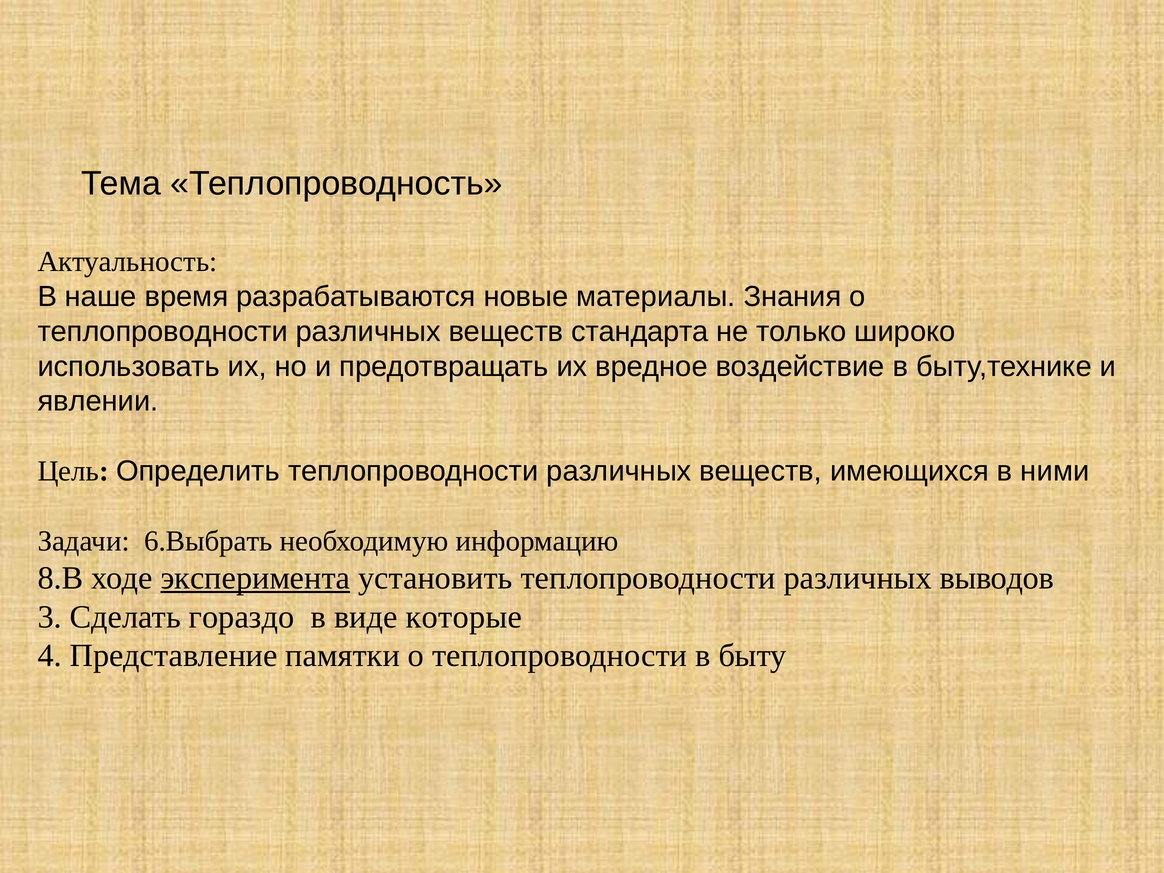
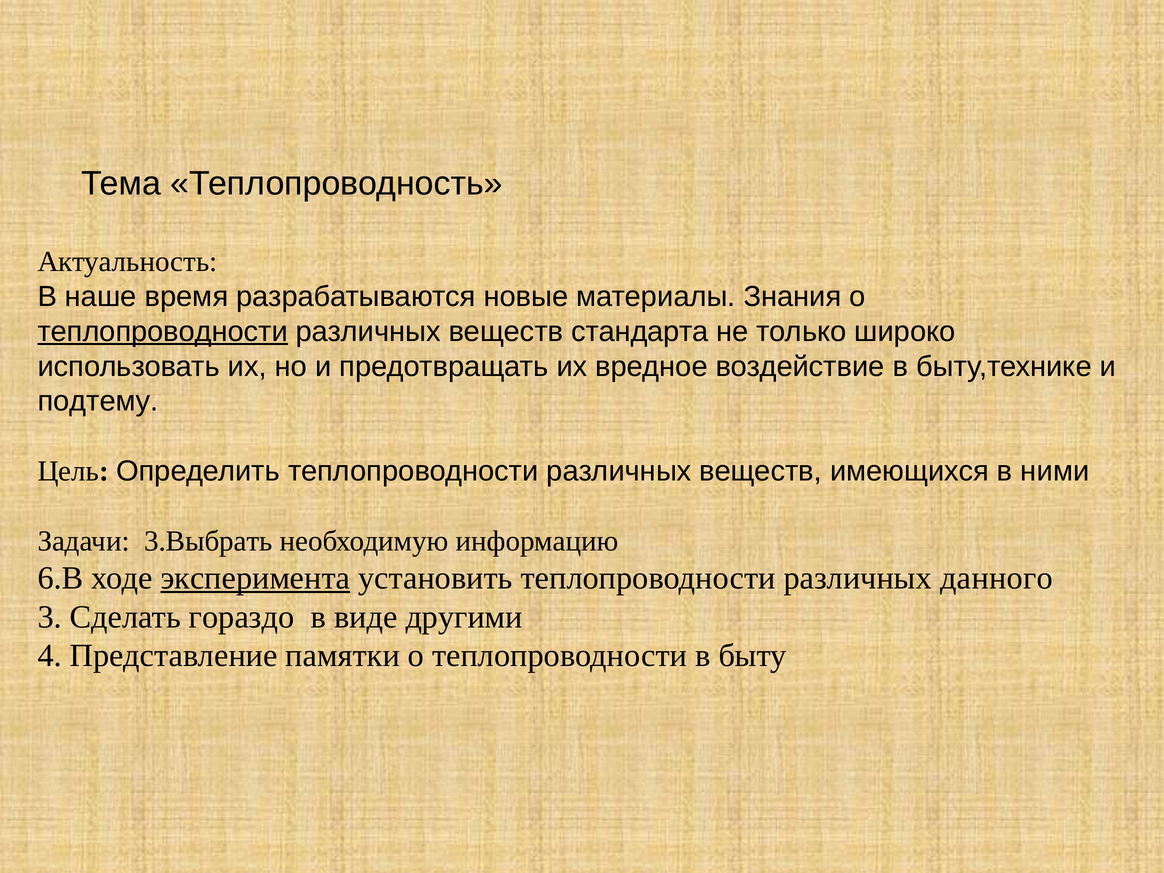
теплопроводности underline: none -> present (163, 331)
явлении: явлении -> подтему (98, 401)
6.Выбрать: 6.Выбрать -> 3.Выбрать (208, 541)
8.В: 8.В -> 6.В (60, 578)
выводов: выводов -> данного (997, 578)
которые: которые -> другими (464, 617)
